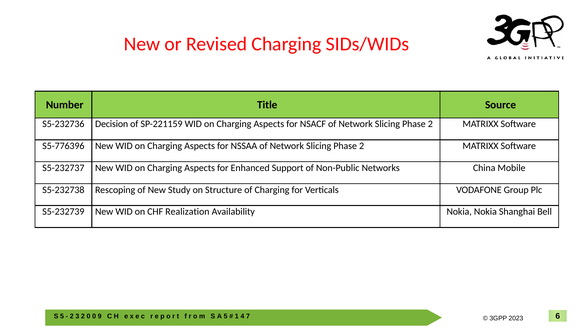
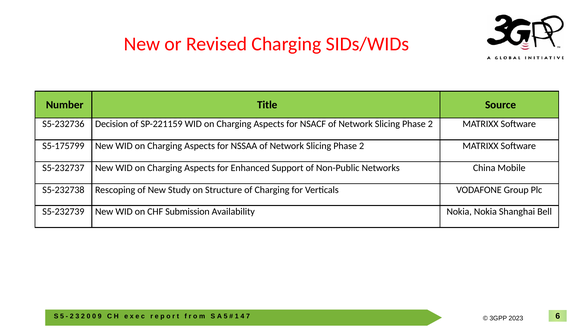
S5-776396: S5-776396 -> S5-175799 (63, 146)
Realization: Realization -> Submission (187, 212)
